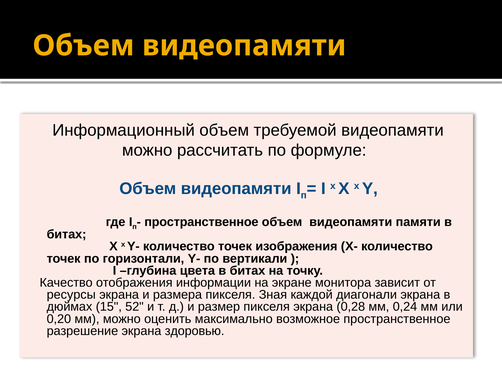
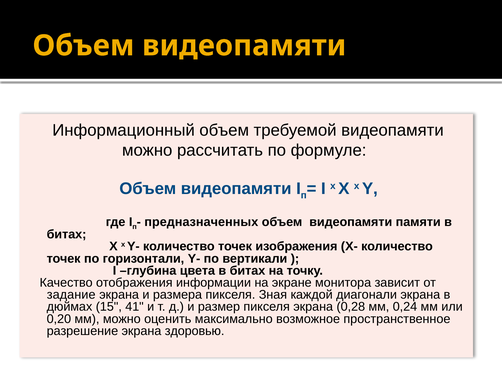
пространственное: пространственное -> предназначенных (201, 222)
ресурсы: ресурсы -> задание (71, 294)
52: 52 -> 41 (134, 306)
